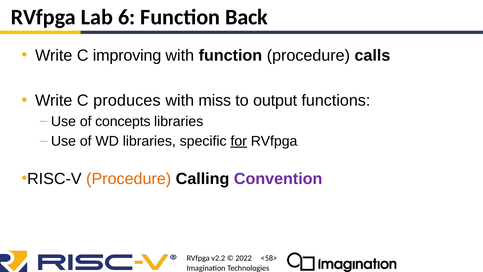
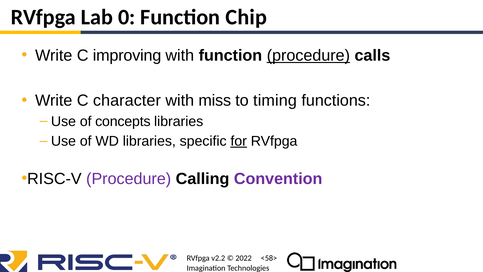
6: 6 -> 0 (127, 17)
Back: Back -> Chip (246, 17)
procedure underline: none -> present (308, 55)
produces: produces -> character (127, 100)
output: output -> timing (275, 100)
Procedure colour: orange -> purple (129, 179)
